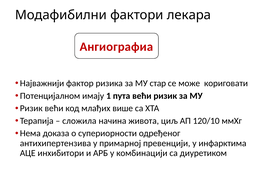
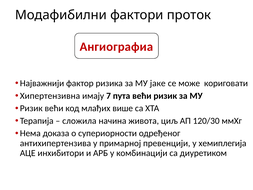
лекара: лекара -> проток (189, 15)
стар: стар -> јаке (158, 83)
Потенцијалном: Потенцијалном -> Хипертензивна (50, 96)
1: 1 -> 7 (109, 96)
120/10: 120/10 -> 120/30 (206, 121)
инфарктима: инфарктима -> хемиплегија (222, 143)
